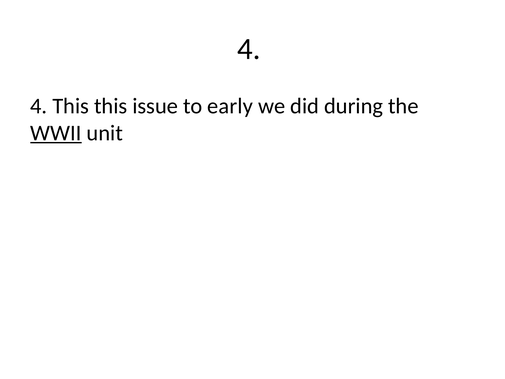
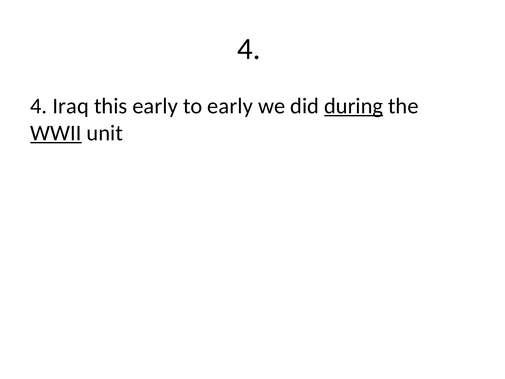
4 This: This -> Iraq (71, 106)
this issue: issue -> early (155, 106)
during underline: none -> present (354, 106)
